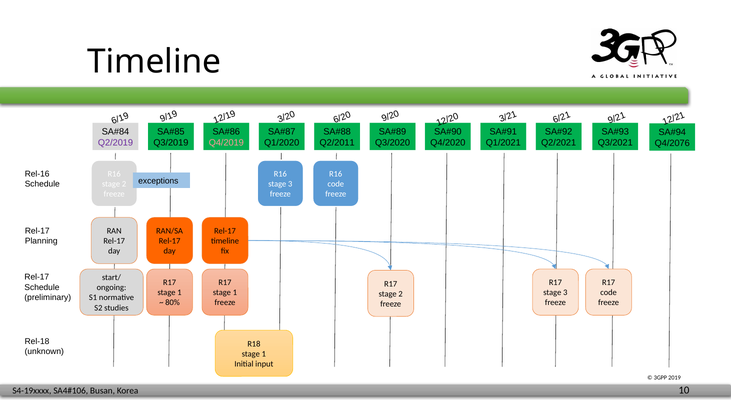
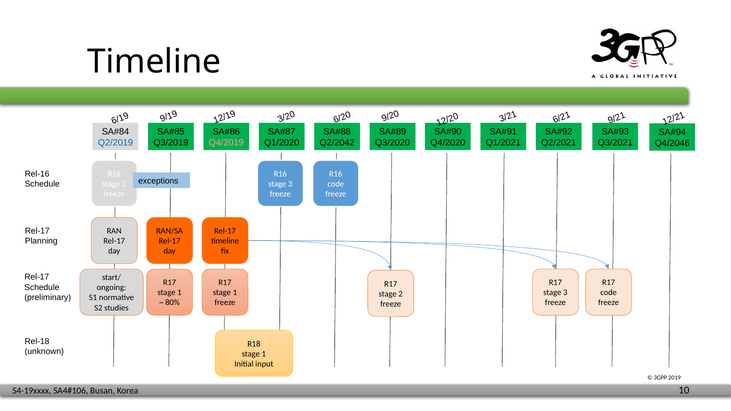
Q2/2019 colour: purple -> blue (115, 143)
Q2/2011: Q2/2011 -> Q2/2042 (337, 143)
Q4/2076: Q4/2076 -> Q4/2046 (672, 143)
